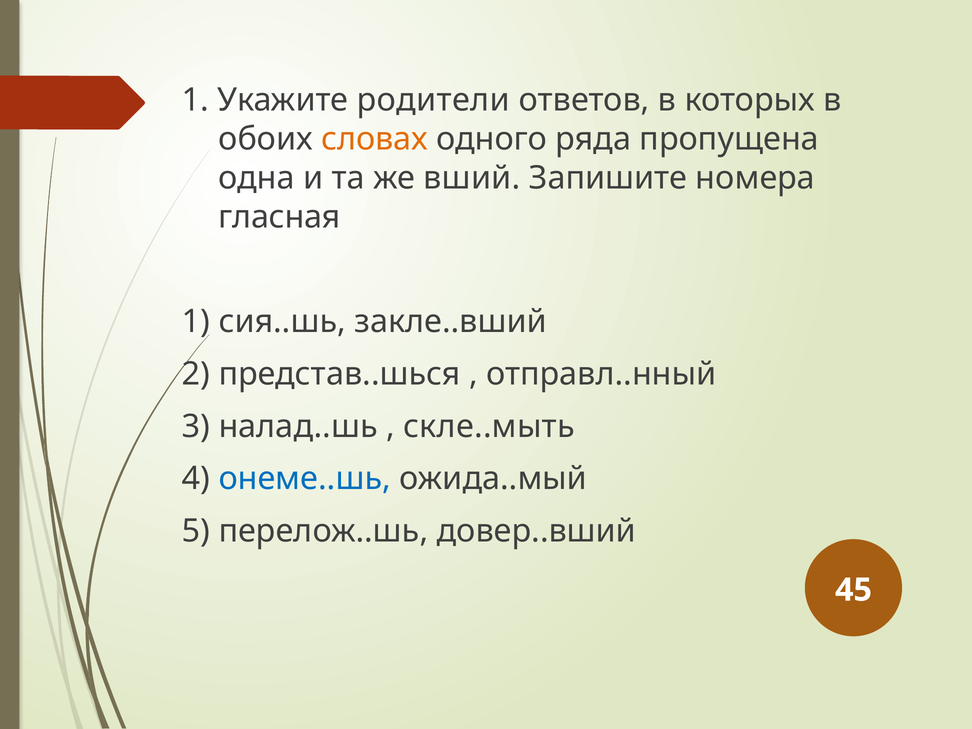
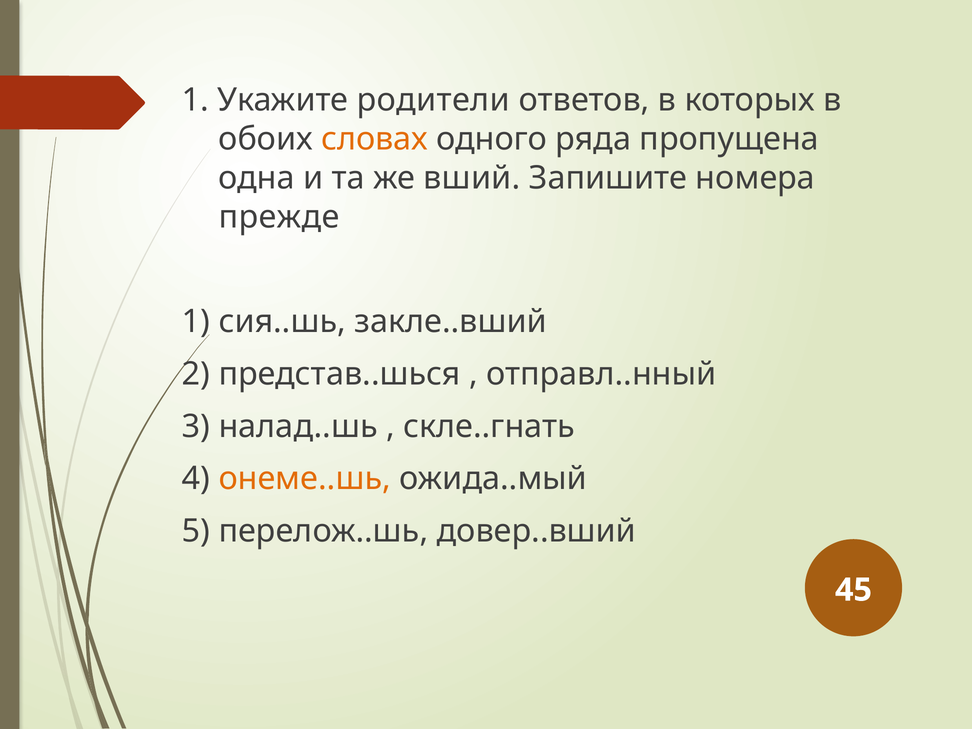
гласная: гласная -> прежде (279, 217)
скле..мыть: скле..мыть -> скле..гнать (489, 426)
онеме..шь colour: blue -> orange (305, 479)
